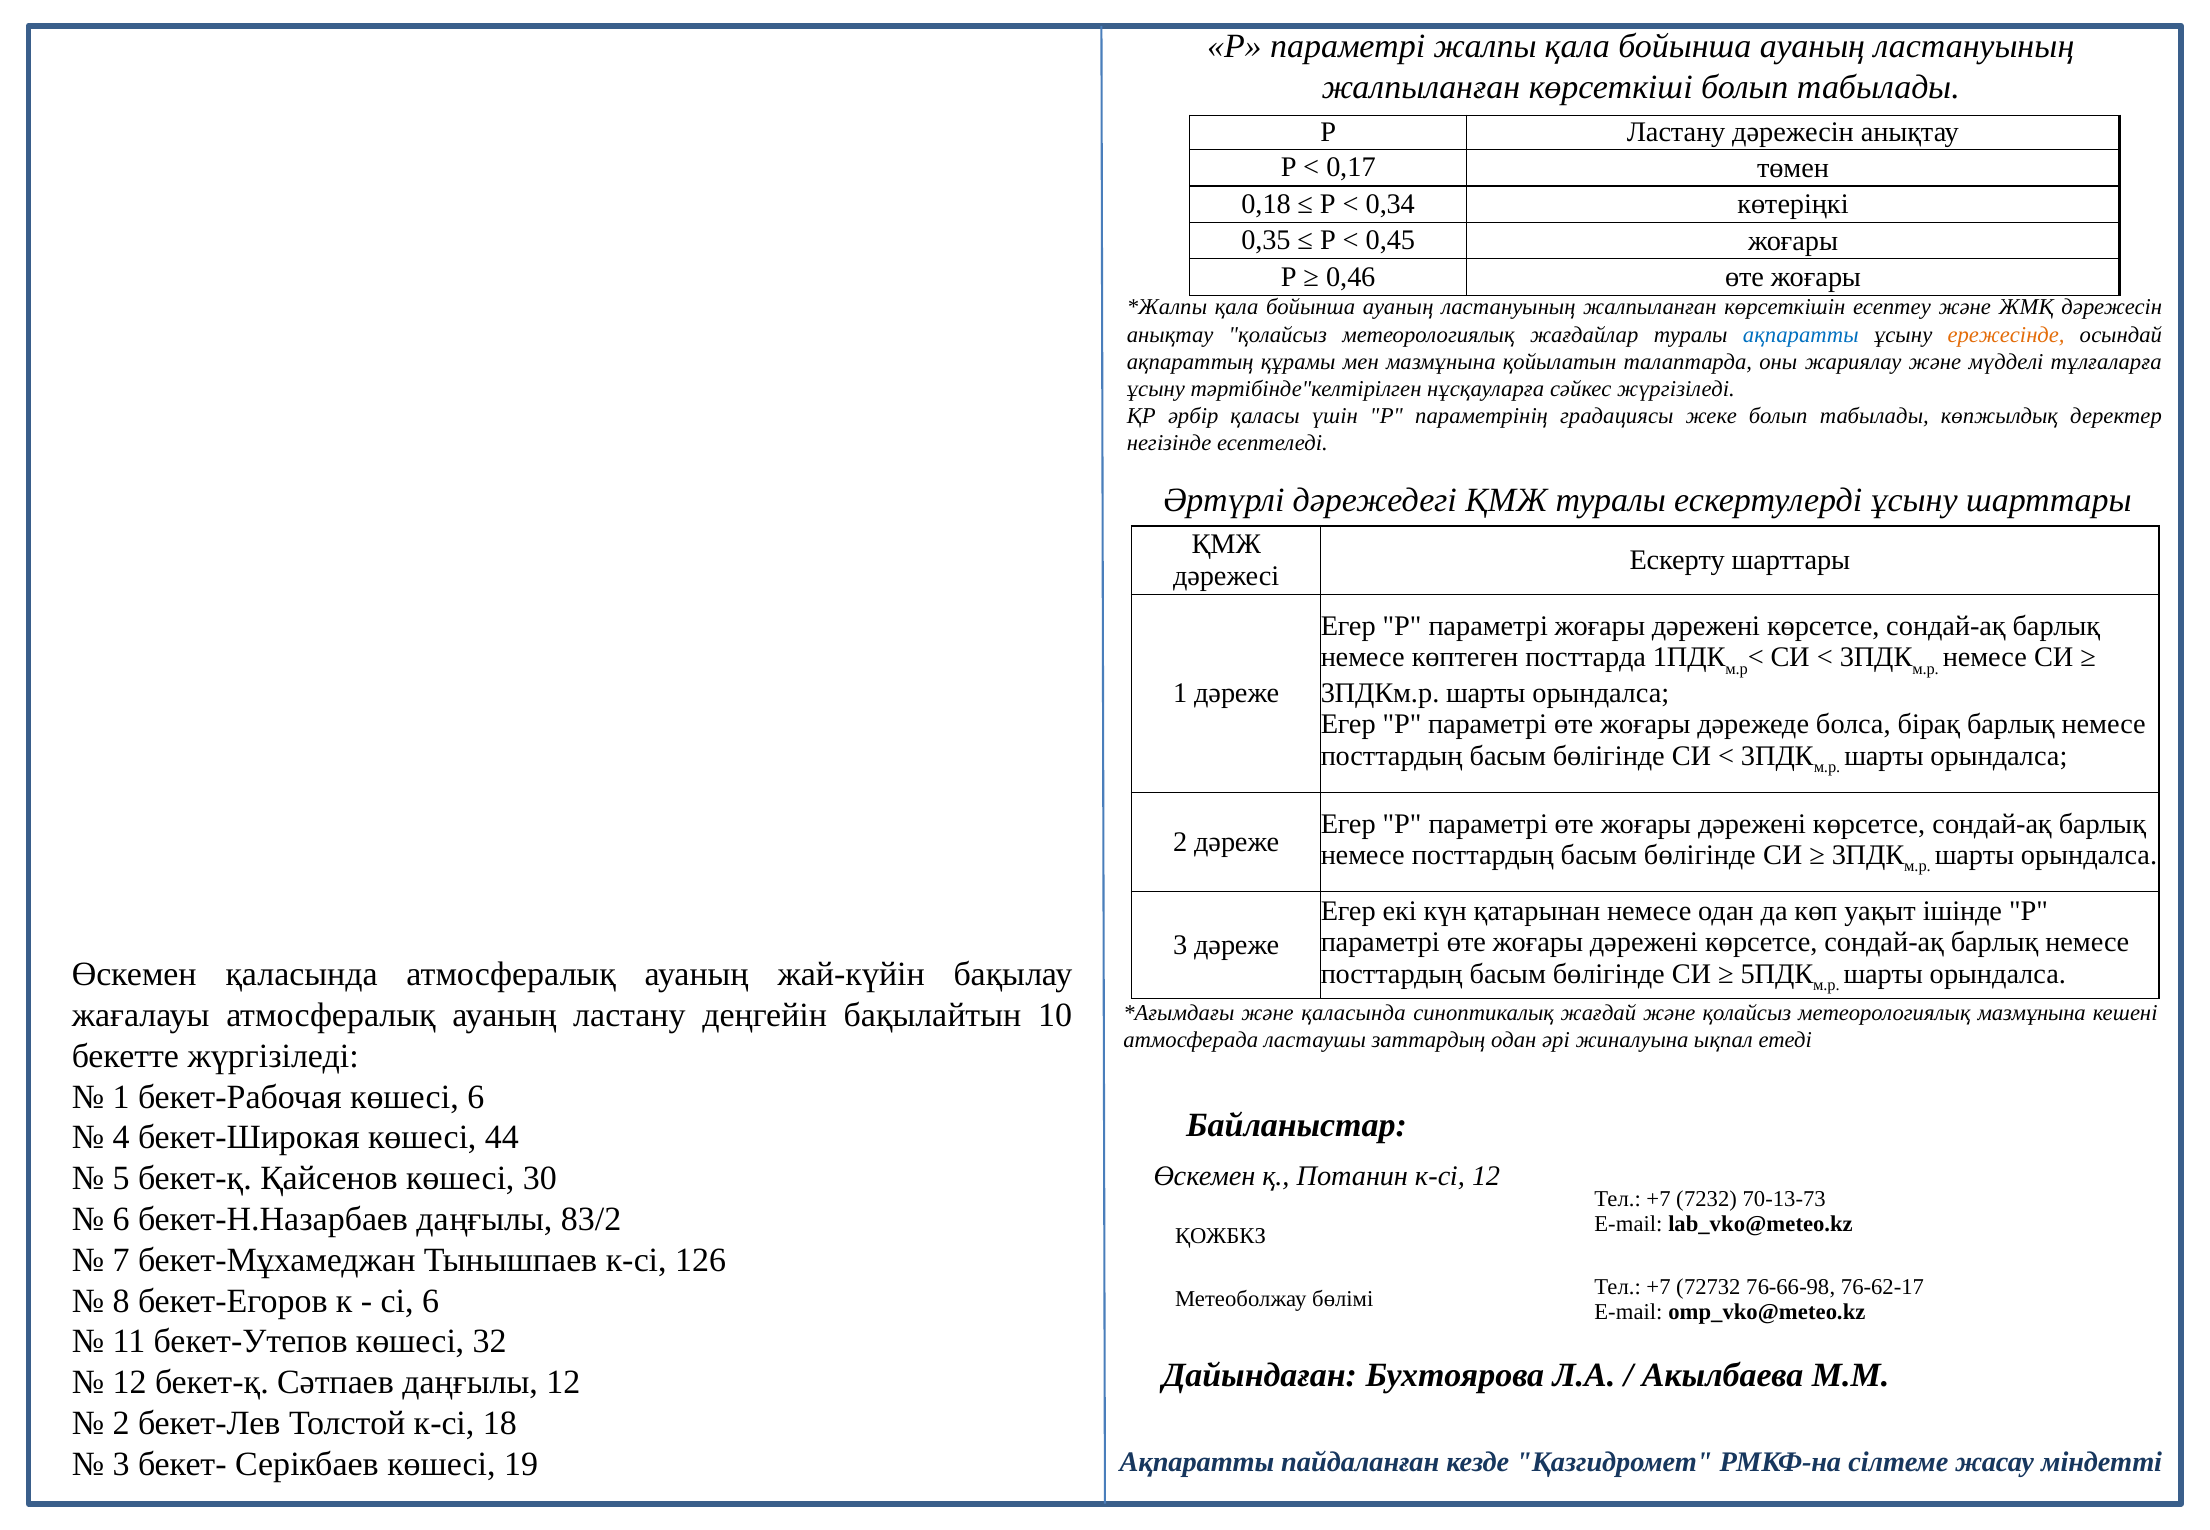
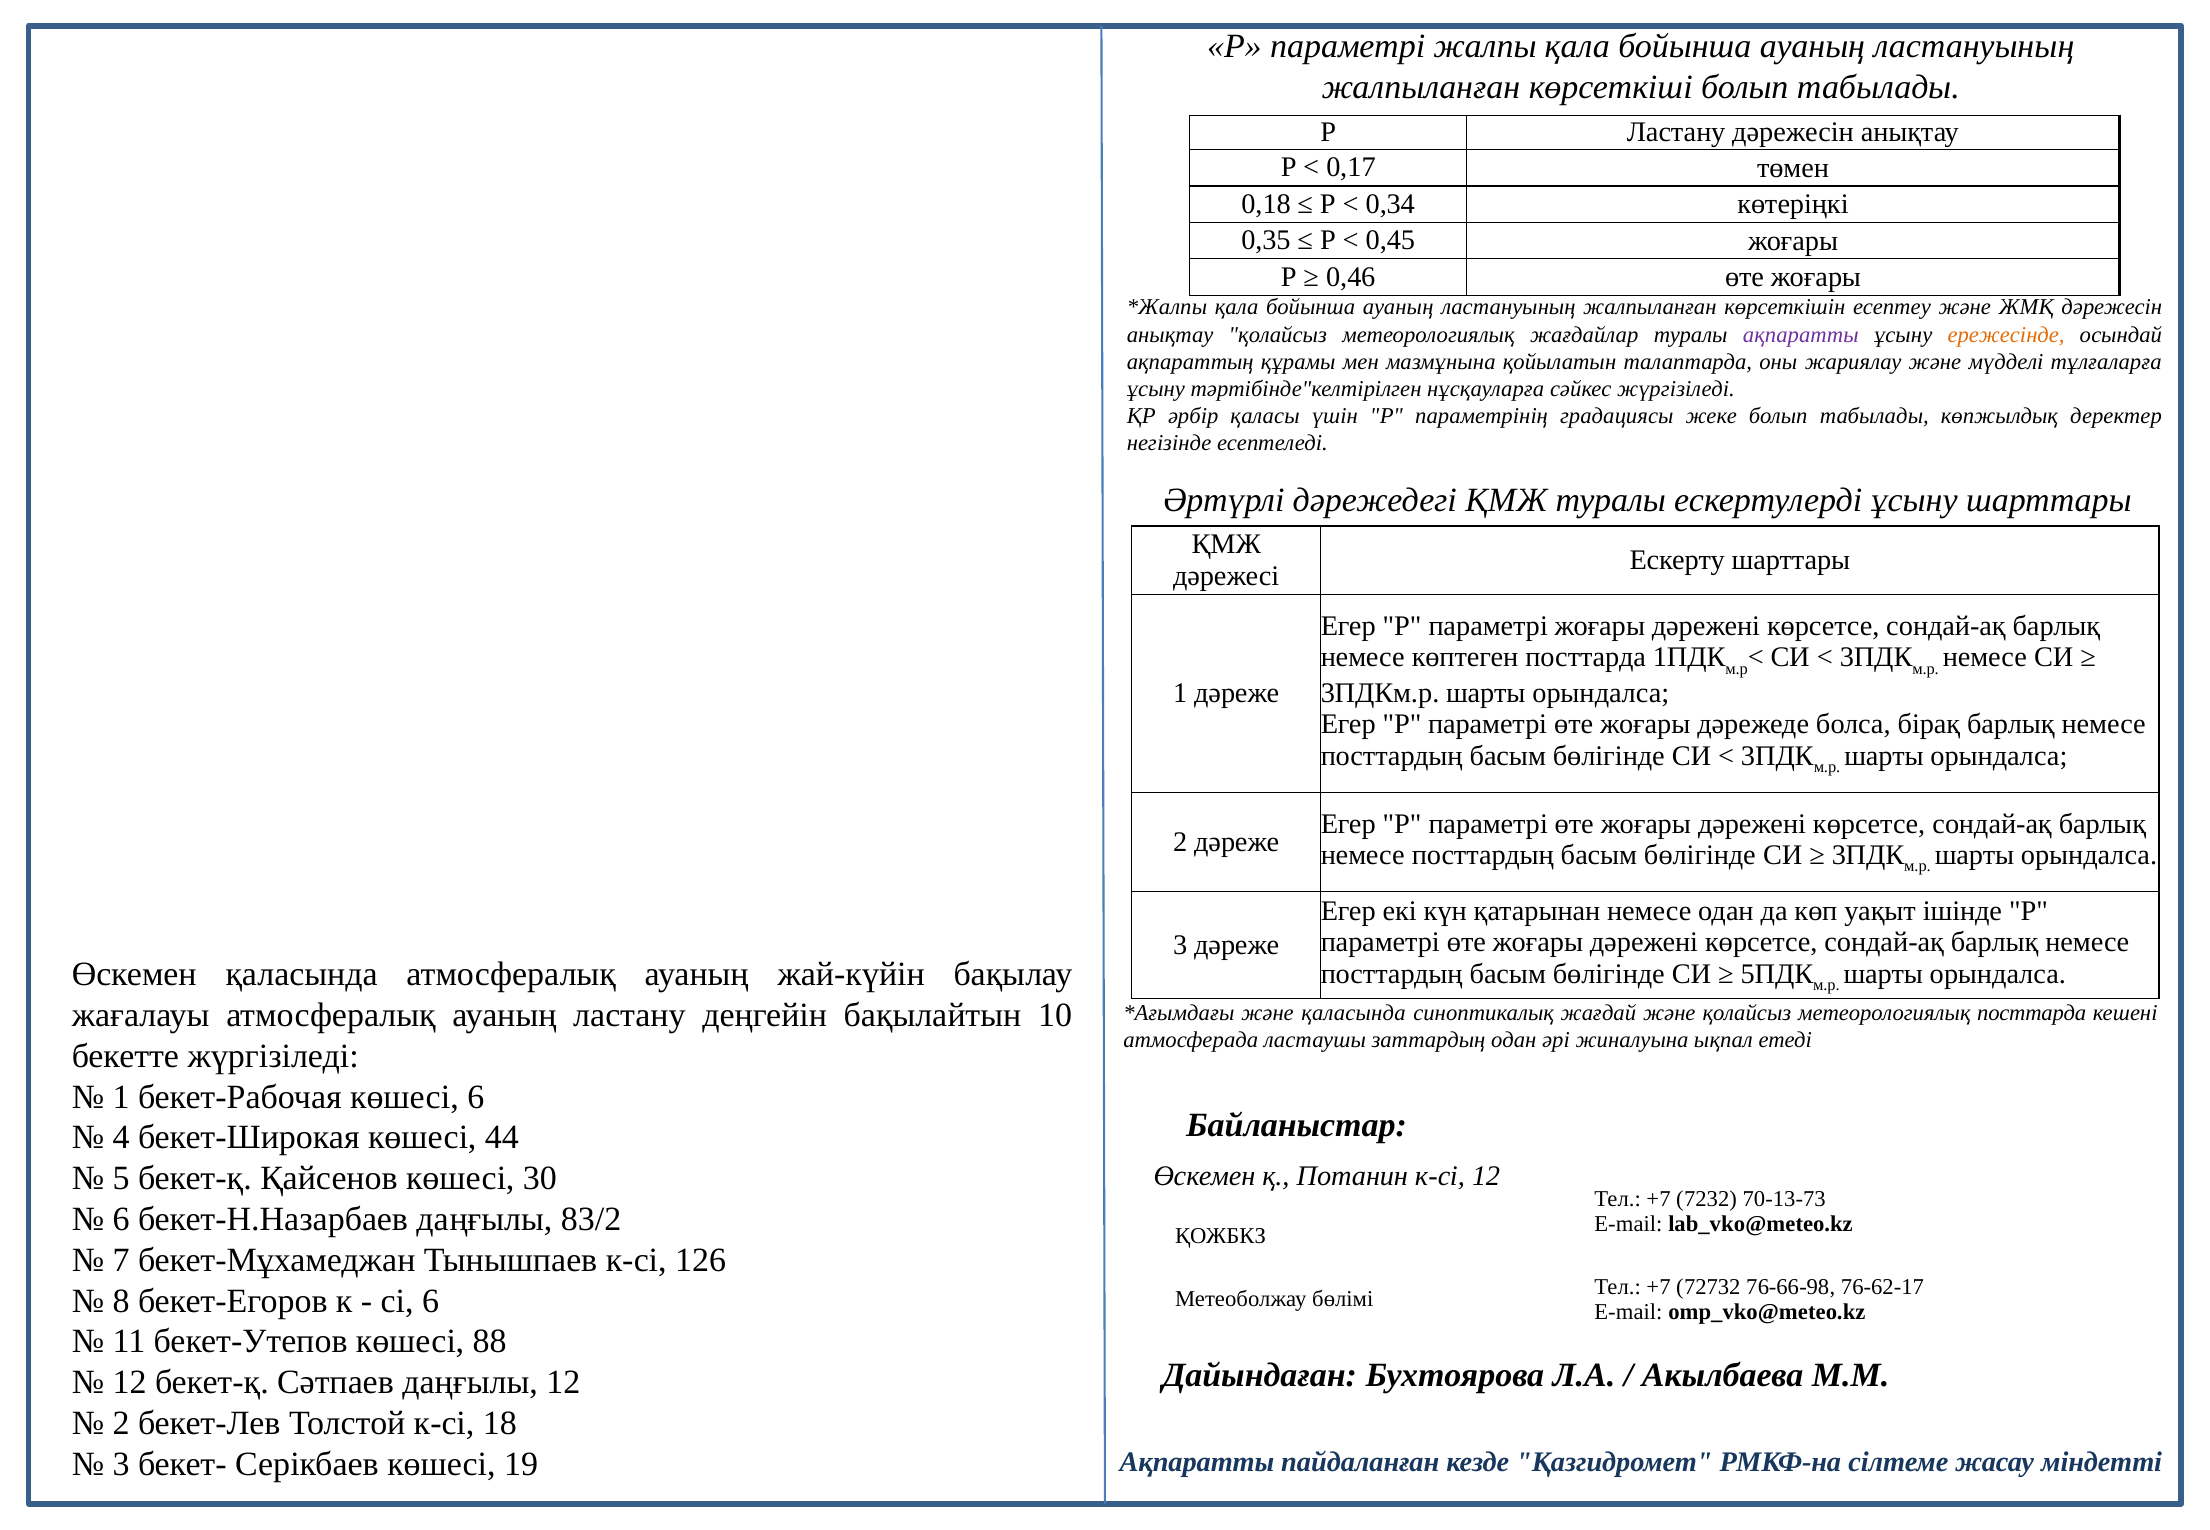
ақпаратты colour: blue -> purple (1801, 335)
метеорологиялық мазмұнына: мазмұнына -> посттарда (2032, 1013)
32: 32 -> 88 (490, 1342)
